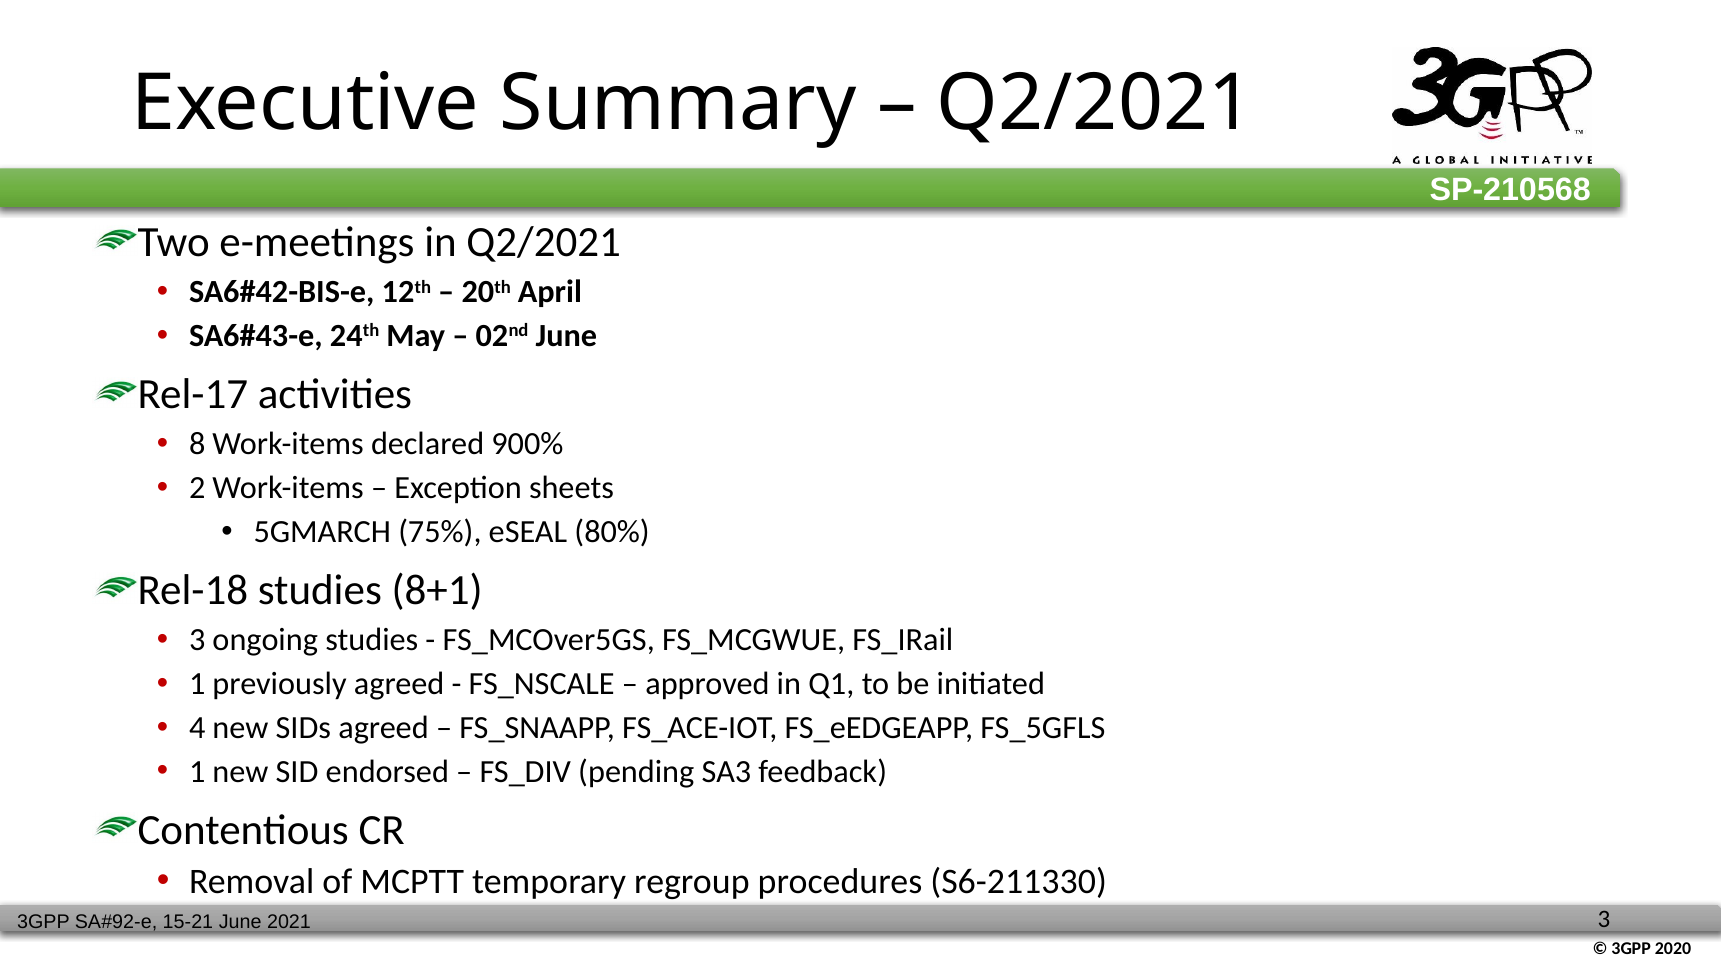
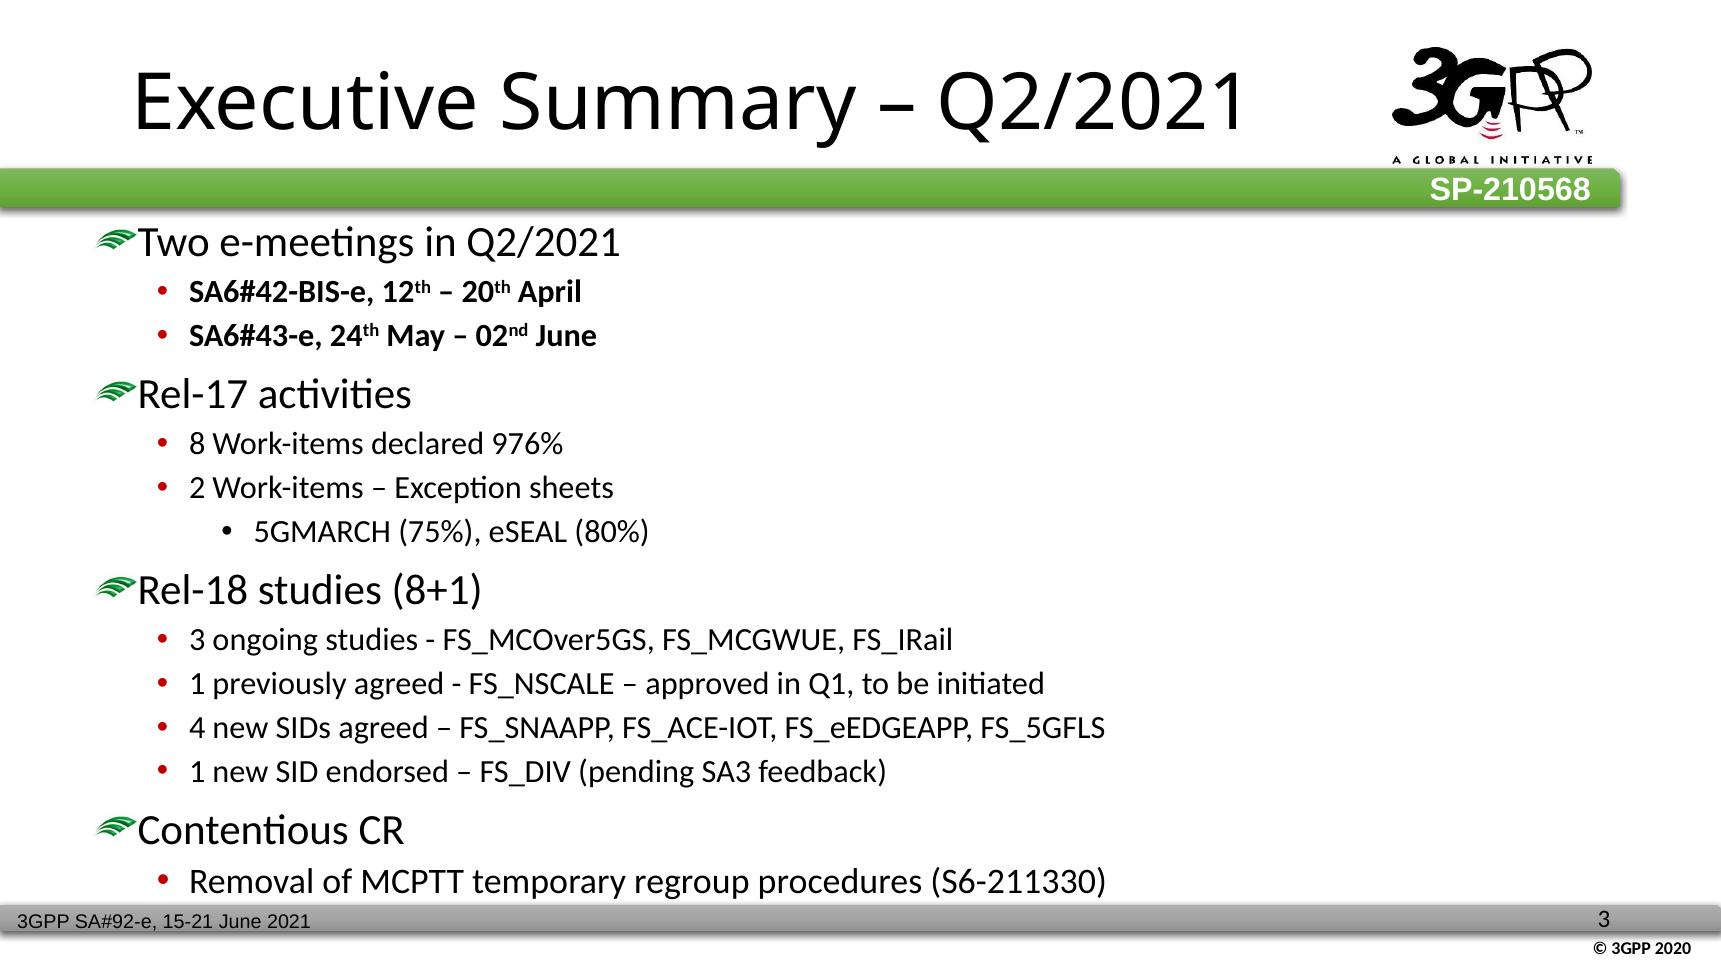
900%: 900% -> 976% (527, 444)
